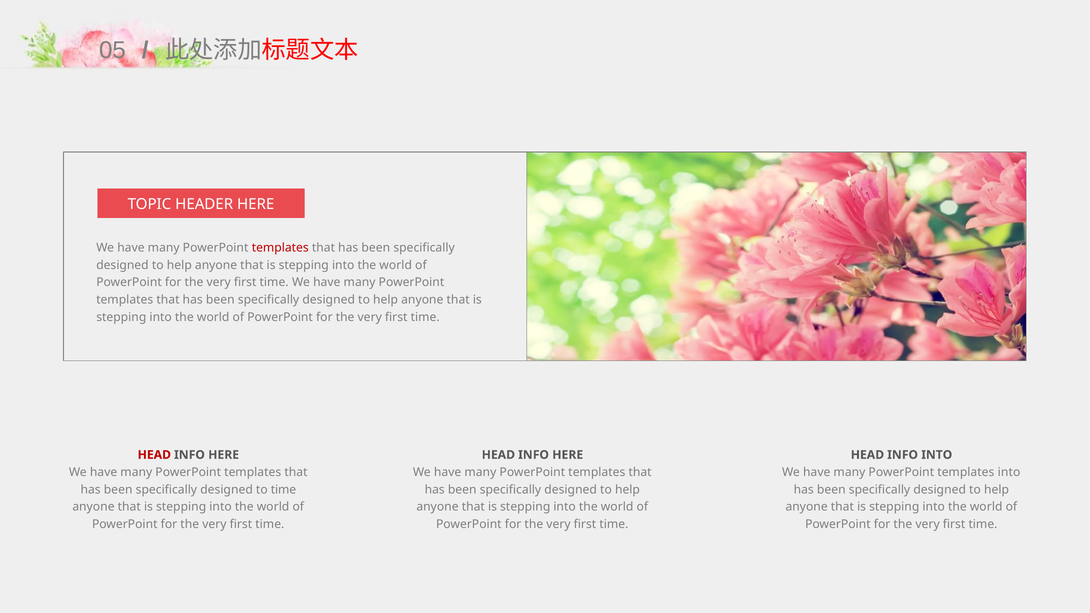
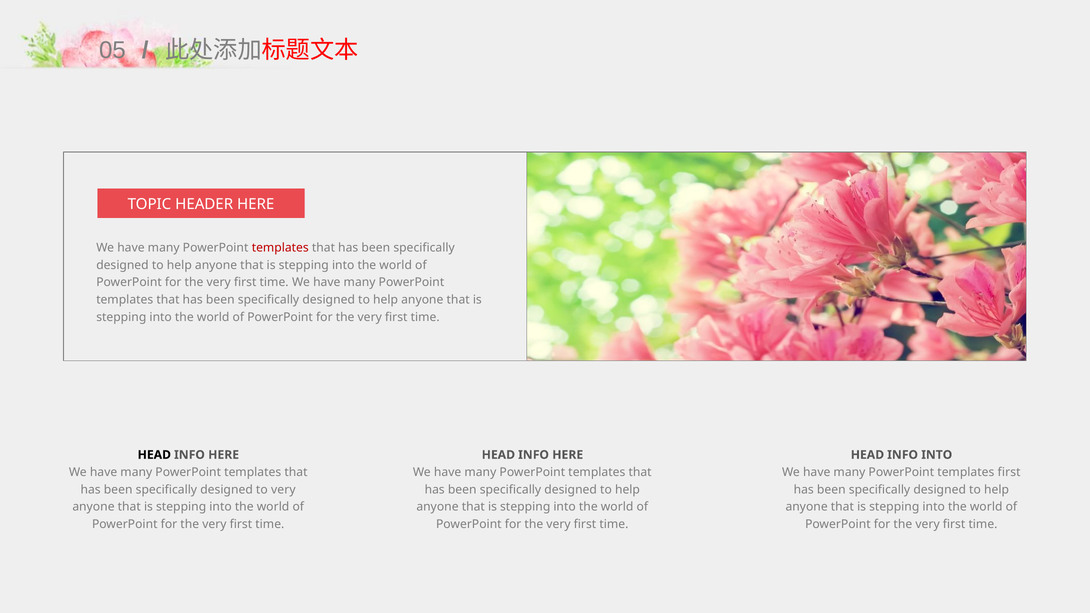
HEAD colour: red -> black (154, 455)
templates into: into -> first (1009, 472)
to time: time -> very (283, 490)
